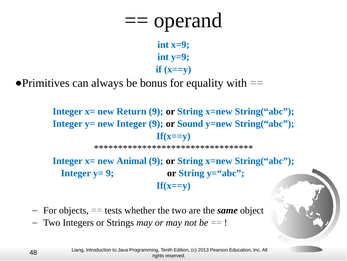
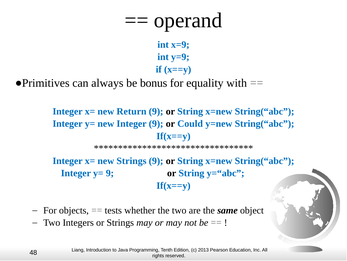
Sound: Sound -> Could (190, 123)
new Animal: Animal -> Strings (132, 160)
